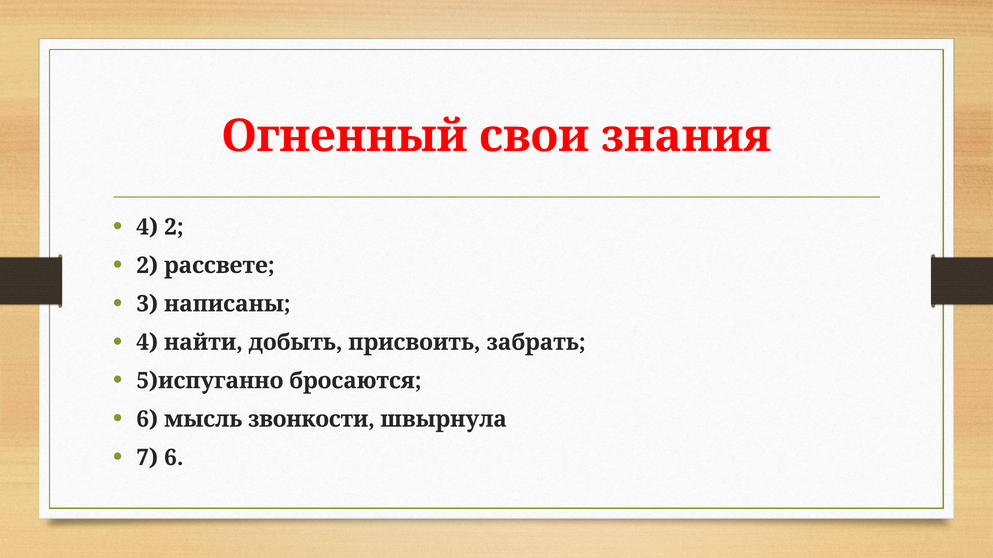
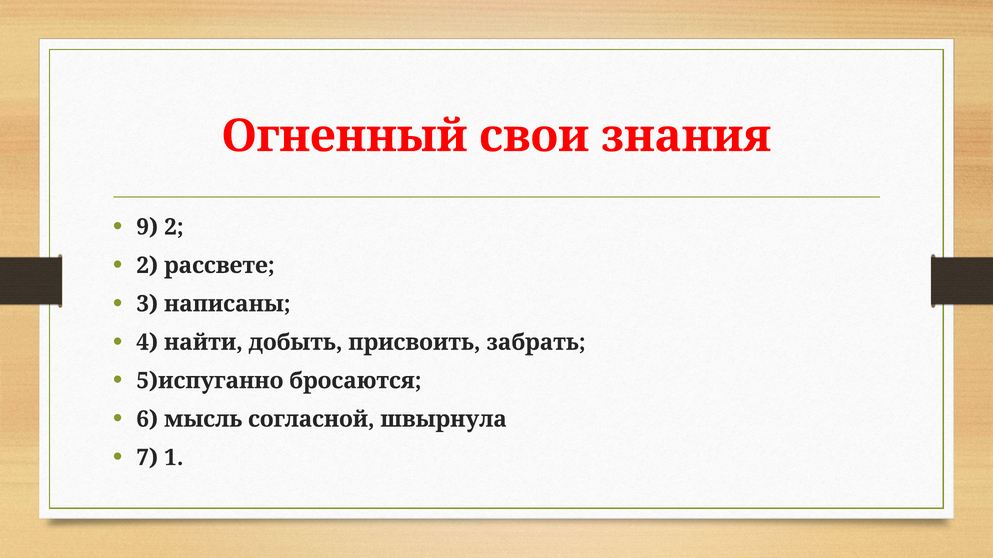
4: 4 -> 9 (147, 227)
звонкости: звонкости -> согласной (311, 420)
7 6: 6 -> 1 (174, 458)
